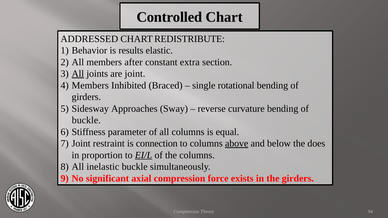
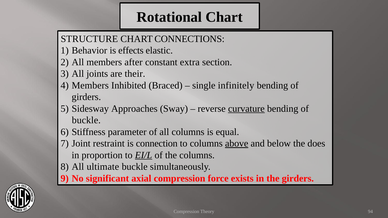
Controlled: Controlled -> Rotational (169, 17)
ADDRESSED: ADDRESSED -> STRUCTURE (89, 39)
REDISTRIBUTE: REDISTRIBUTE -> CONNECTIONS (190, 39)
results: results -> effects (131, 50)
All underline: present -> none (78, 74)
are joint: joint -> their (135, 74)
rotational: rotational -> infinitely (236, 85)
curvature underline: none -> present (246, 109)
inelastic: inelastic -> ultimate (103, 167)
